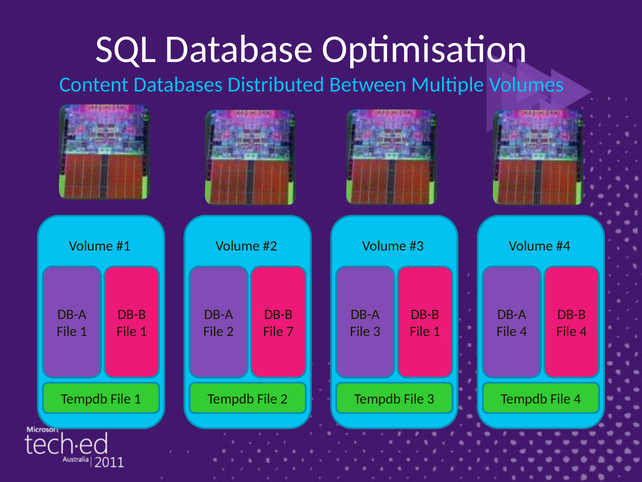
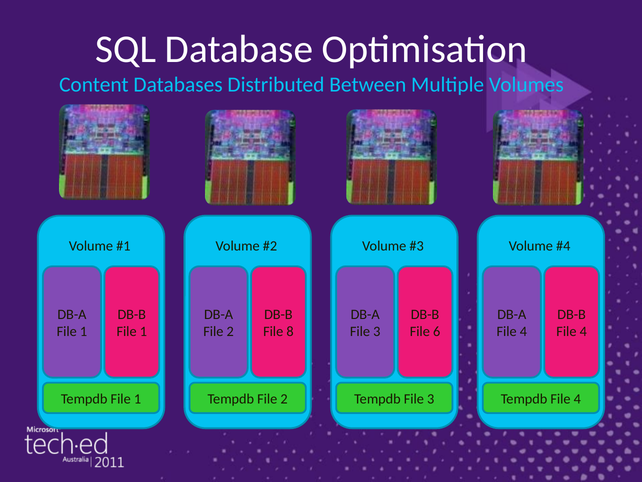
7: 7 -> 8 (290, 331)
1: 1 -> 6 (437, 331)
